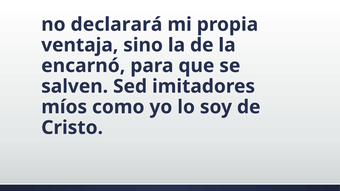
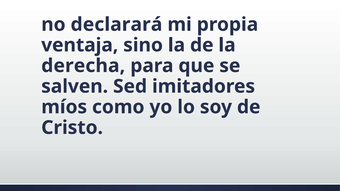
encarnó: encarnó -> derecha (83, 66)
